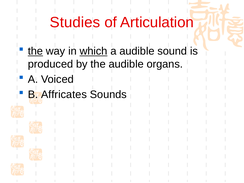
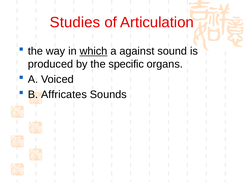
the underline: present -> none (35, 51)
a audible: audible -> against (137, 51)
the audible: audible -> specific (126, 64)
